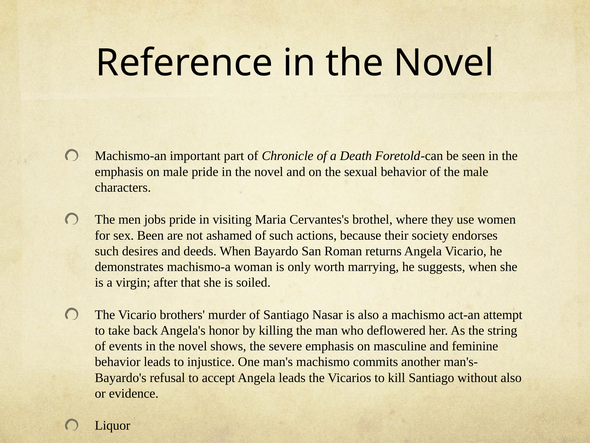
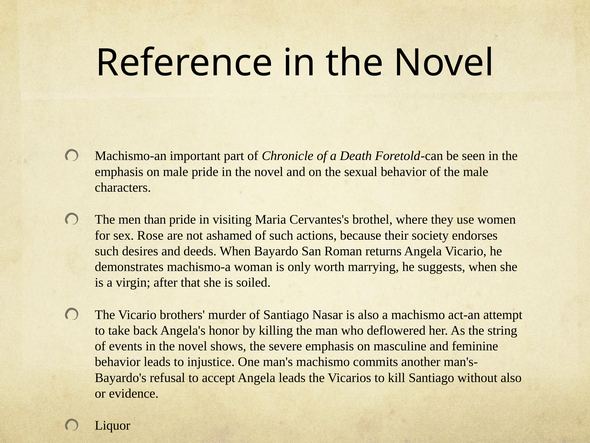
jobs: jobs -> than (155, 219)
Been: Been -> Rose (150, 235)
